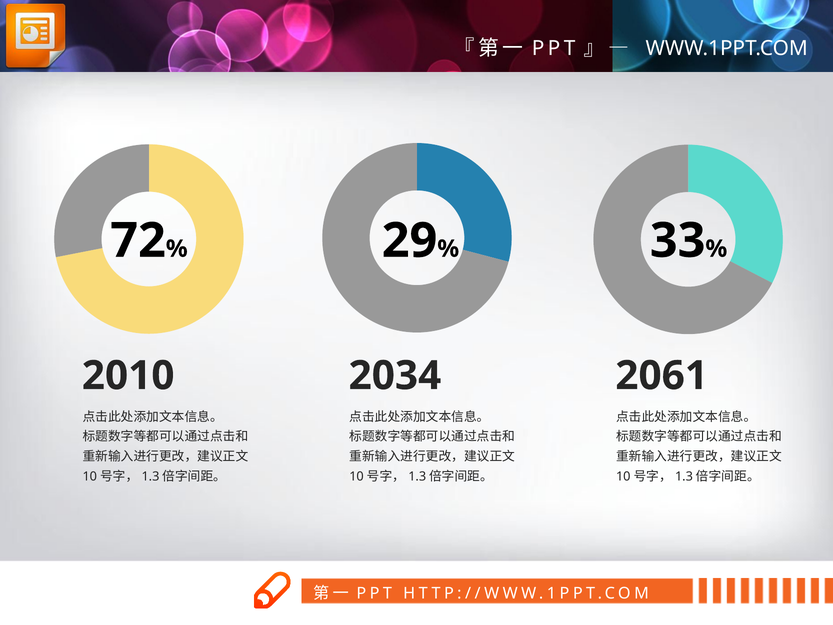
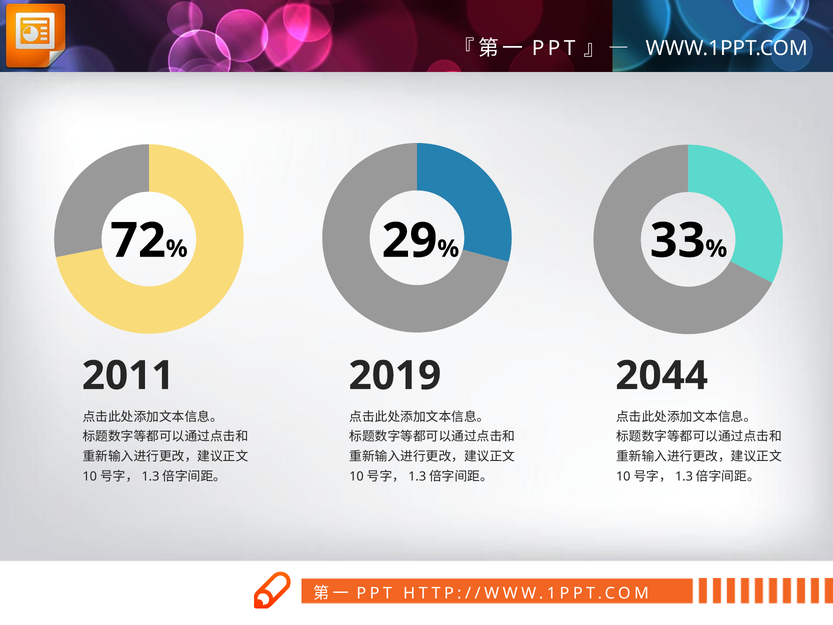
2010: 2010 -> 2011 (128, 376)
2034: 2034 -> 2019 (395, 376)
2061: 2061 -> 2044 (662, 376)
